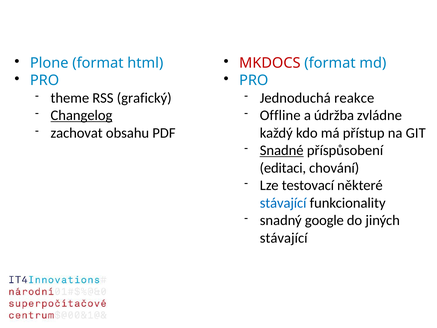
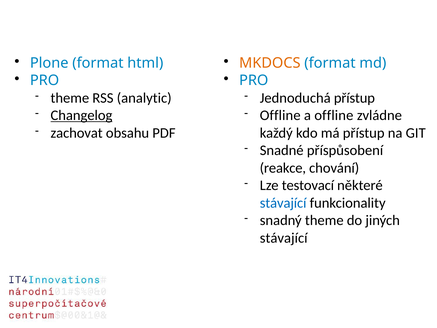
MKDOCS colour: red -> orange (270, 63)
grafický: grafický -> analytic (144, 98)
Jednoduchá reakce: reakce -> přístup (354, 98)
a údržba: údržba -> offline (334, 115)
Snadné underline: present -> none (282, 150)
editaci: editaci -> reakce (283, 168)
snadný google: google -> theme (324, 220)
